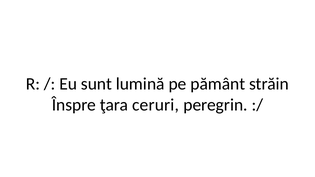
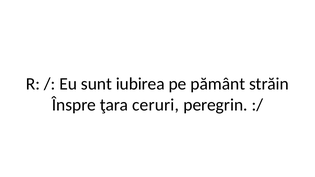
lumină: lumină -> iubirea (140, 84)
